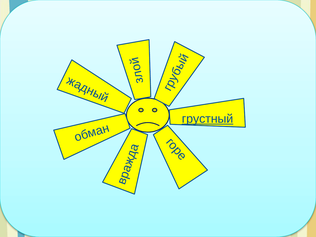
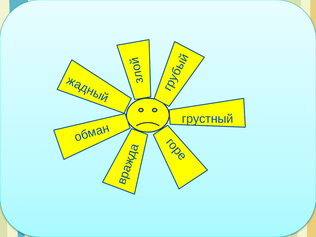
грустный underline: present -> none (208, 119)
